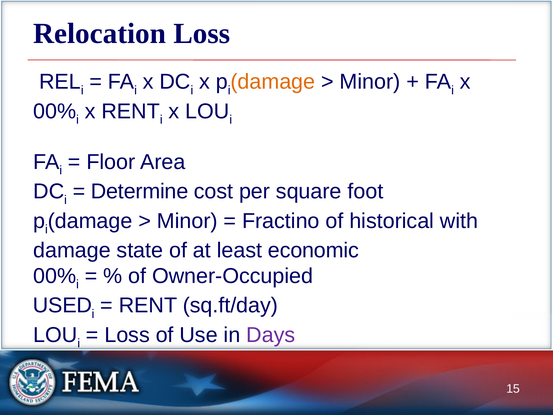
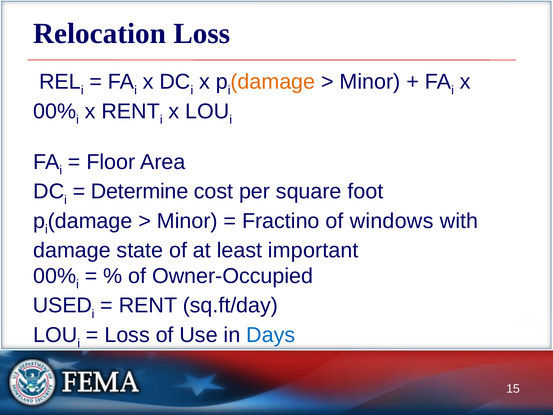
historical: historical -> windows (392, 221)
economic: economic -> important (313, 250)
Days colour: purple -> blue (271, 335)
